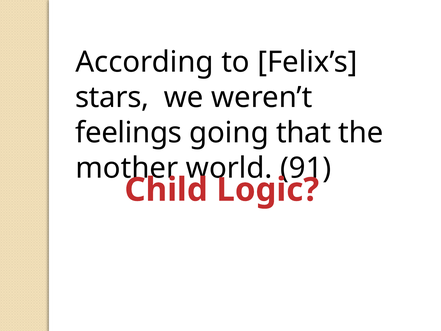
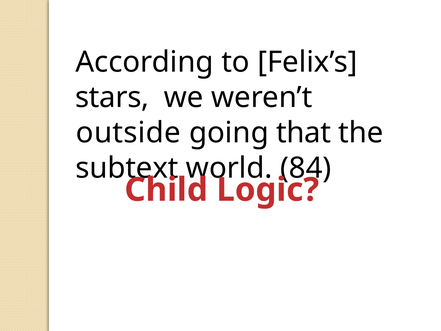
feelings: feelings -> outside (128, 133)
mother: mother -> subtext (127, 168)
91: 91 -> 84 (306, 168)
